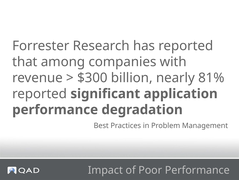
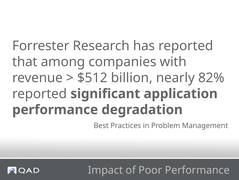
$300: $300 -> $512 (92, 77)
81%: 81% -> 82% (211, 77)
